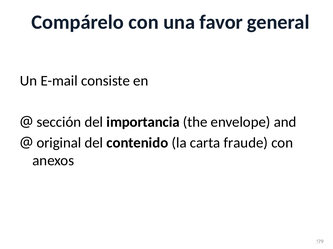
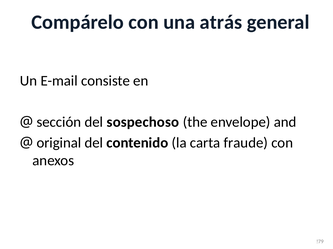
favor: favor -> atrás (221, 22)
importancia: importancia -> sospechoso (143, 122)
